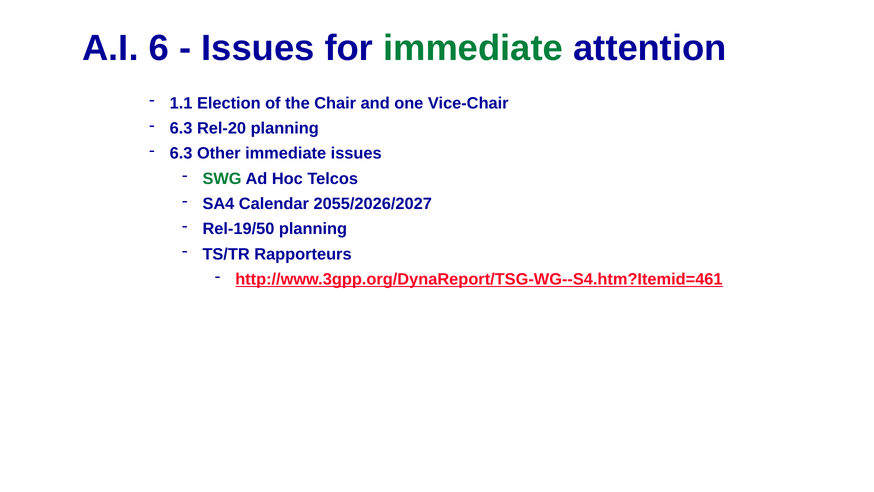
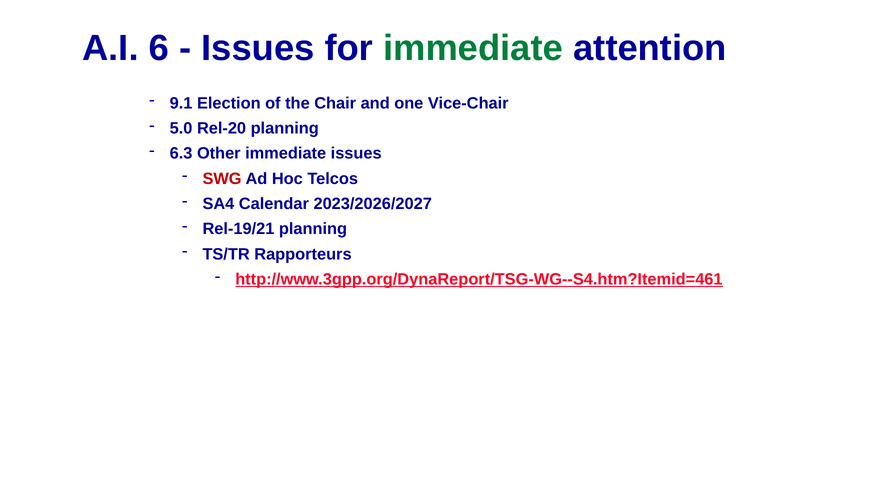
1.1: 1.1 -> 9.1 (181, 103)
6.3: 6.3 -> 5.0 (181, 128)
SWG colour: green -> red (222, 179)
2055/2026/2027: 2055/2026/2027 -> 2023/2026/2027 (373, 204)
Rel-19/50: Rel-19/50 -> Rel-19/21 (238, 229)
